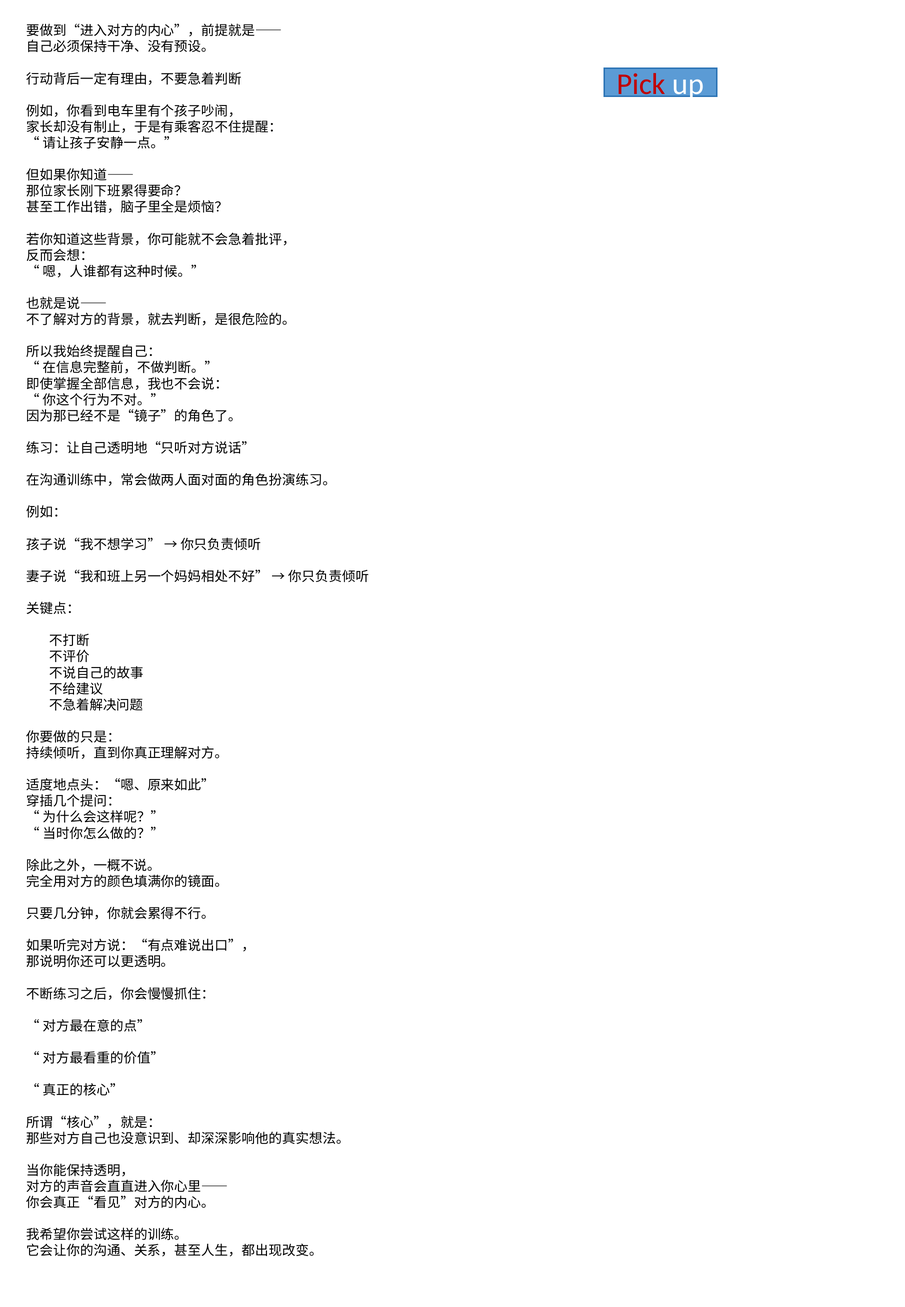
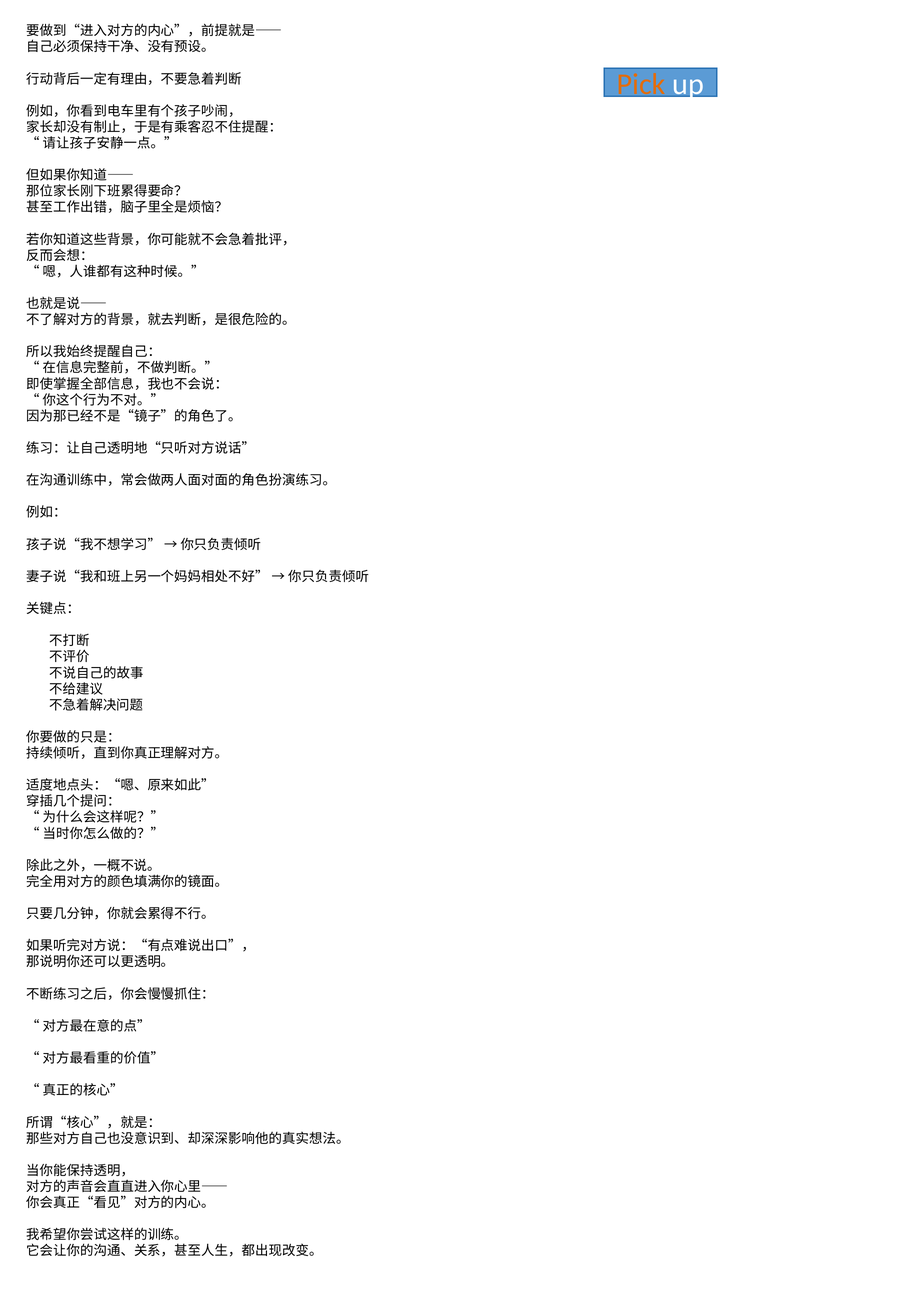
Pick colour: red -> orange (641, 84)
